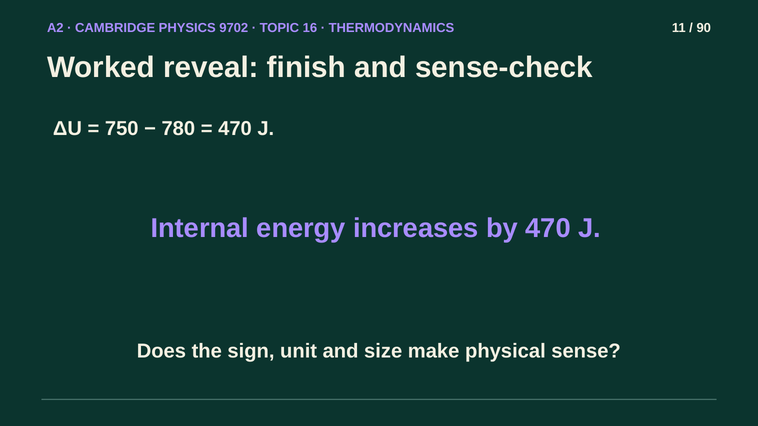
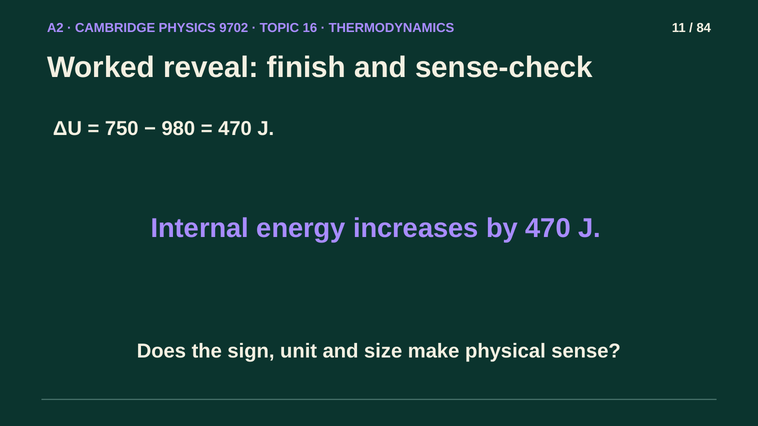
90: 90 -> 84 (704, 28)
780: 780 -> 980 (178, 129)
